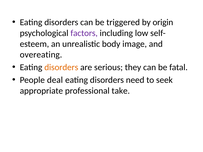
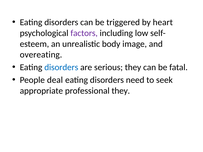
origin: origin -> heart (163, 22)
disorders colour: orange -> blue (61, 67)
professional take: take -> they (121, 91)
